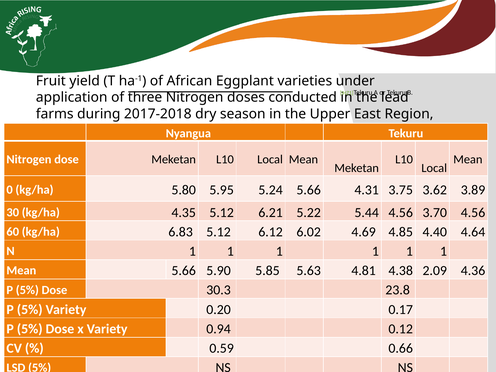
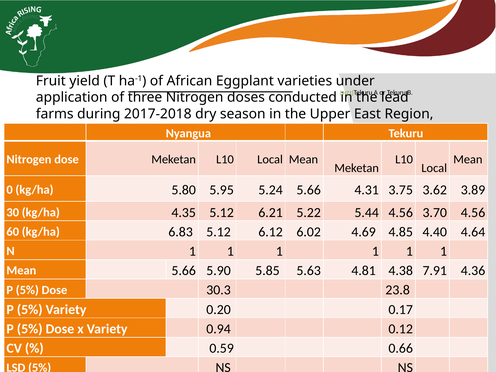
2.09: 2.09 -> 7.91 (435, 271)
